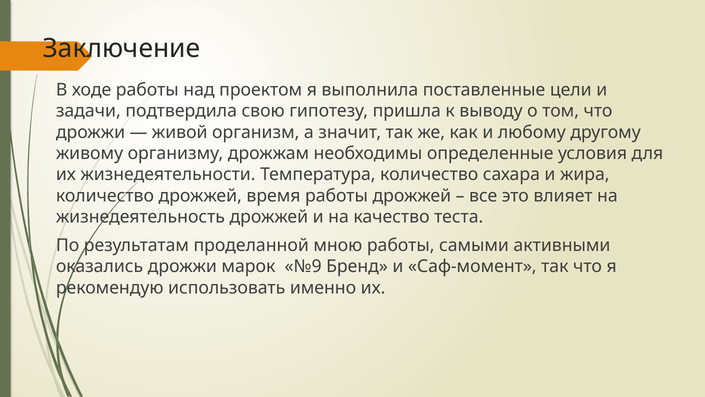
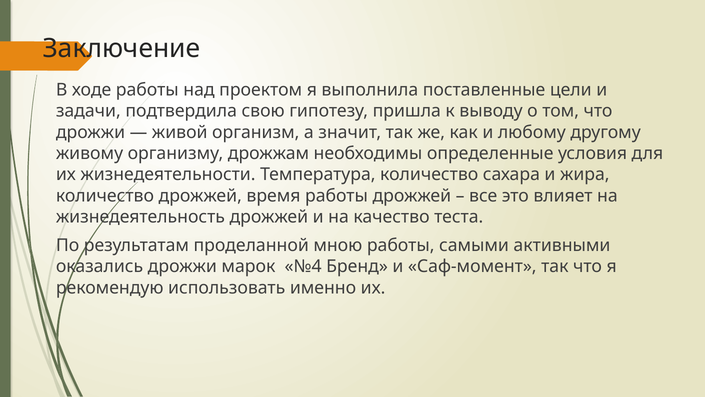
№9: №9 -> №4 (303, 266)
